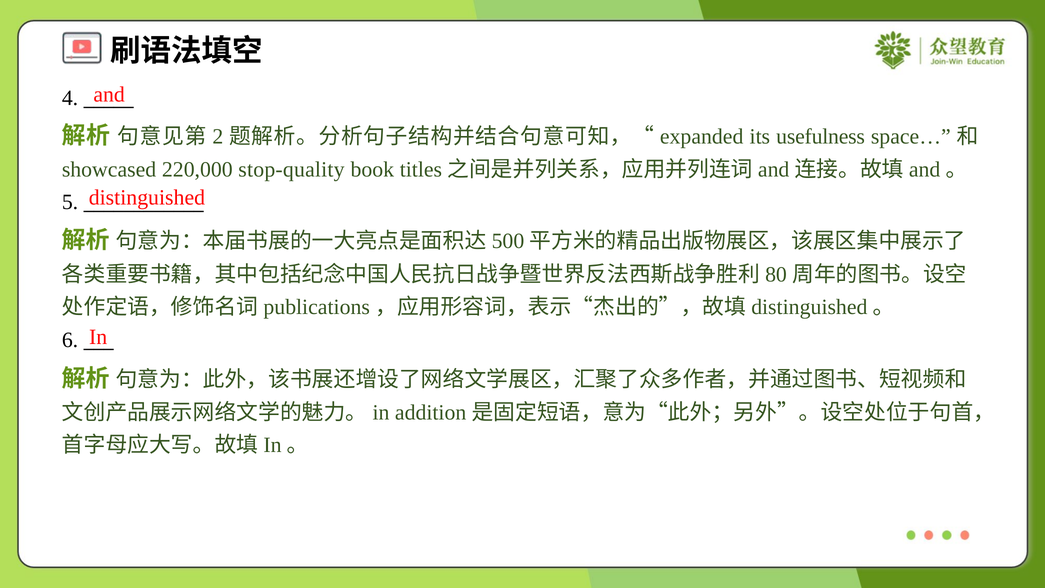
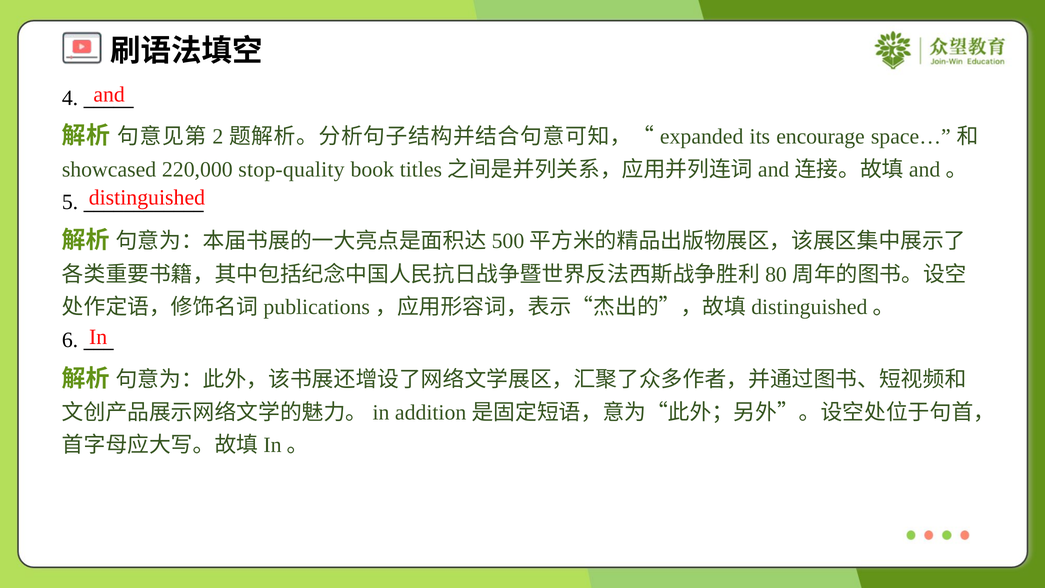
usefulness: usefulness -> encourage (821, 137)
